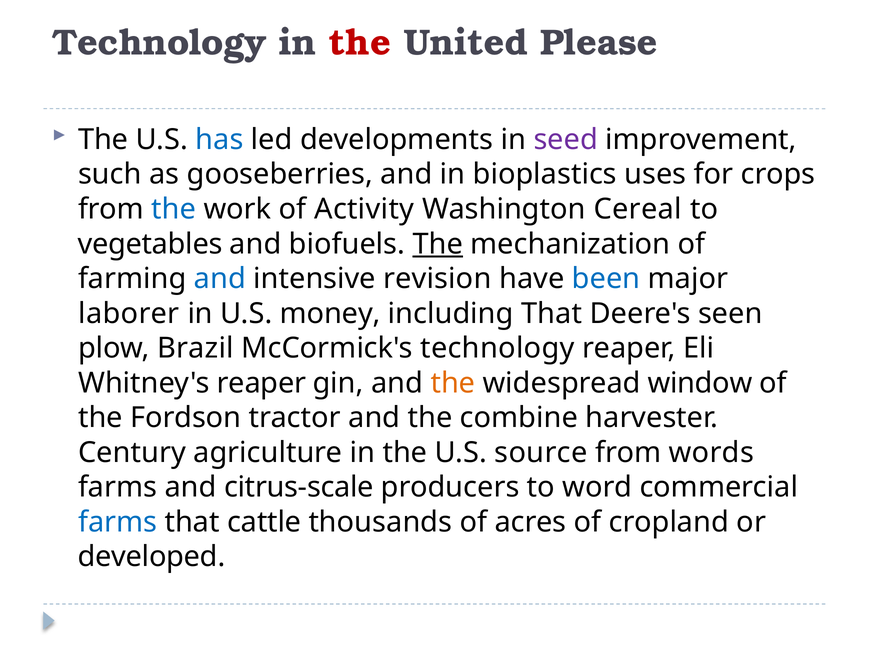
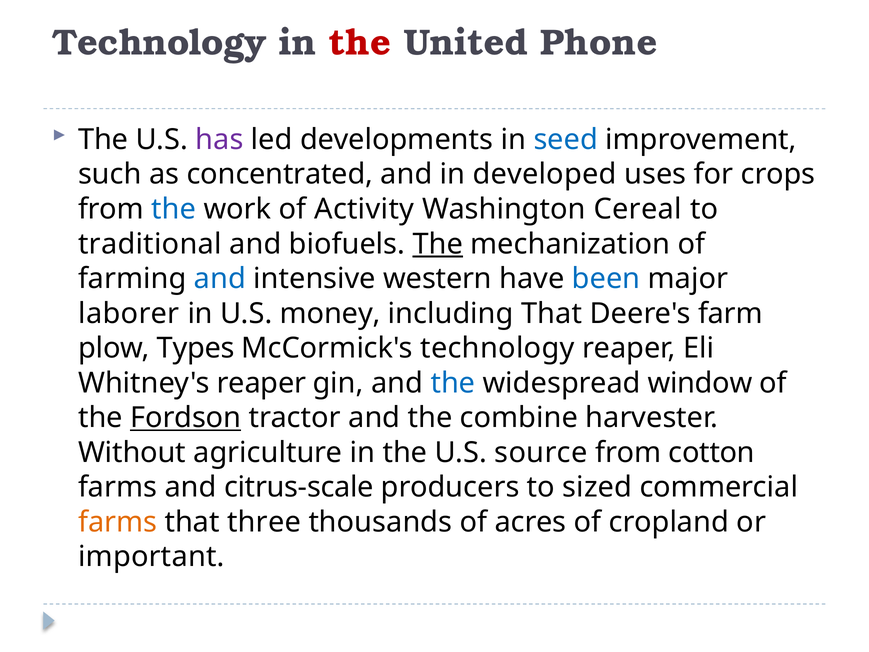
Please: Please -> Phone (599, 43)
has colour: blue -> purple (219, 140)
seed colour: purple -> blue (566, 140)
gooseberries: gooseberries -> concentrated (280, 174)
bioplastics: bioplastics -> developed (545, 174)
vegetables: vegetables -> traditional (150, 244)
revision: revision -> western (438, 279)
seen: seen -> farm (730, 313)
Brazil: Brazil -> Types (196, 348)
the colour: orange -> blue (453, 383)
Fordson underline: none -> present (186, 418)
Century: Century -> Without (132, 452)
words: words -> cotton (712, 452)
word: word -> sized (597, 487)
farms colour: blue -> orange (118, 522)
cattle: cattle -> three (264, 522)
developed: developed -> important (151, 557)
